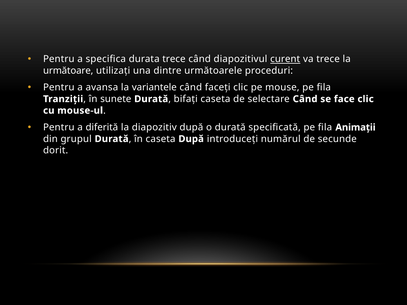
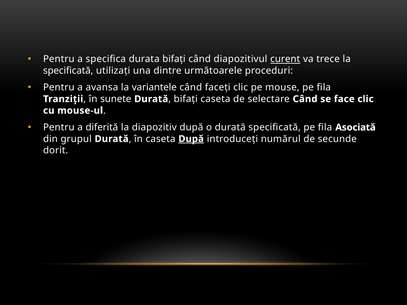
durata trece: trece -> bifați (174, 59)
următoare: următoare -> specificată (68, 71)
Animații: Animații -> Asociată (355, 127)
După underline: none -> present (191, 139)
